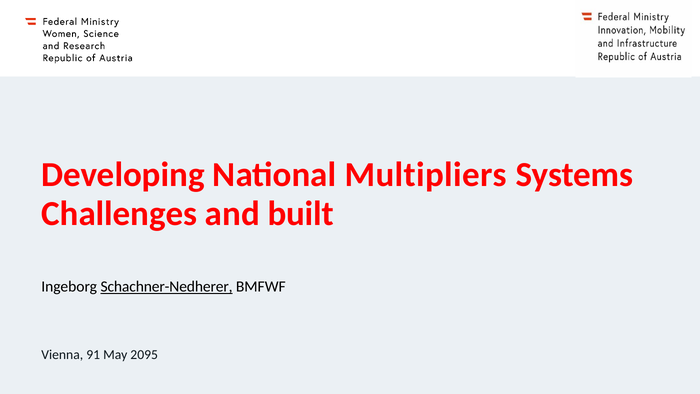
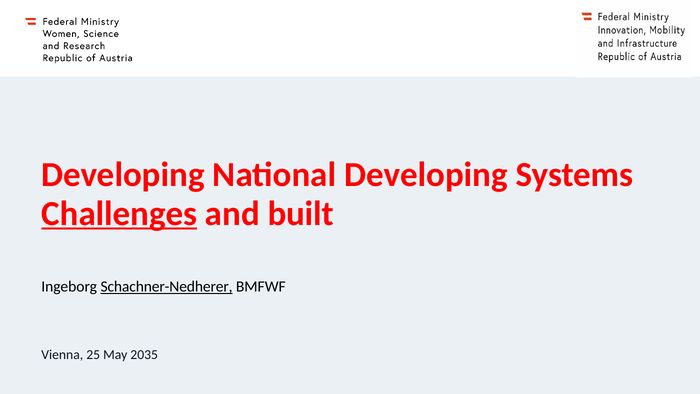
National Multipliers: Multipliers -> Developing (426, 175)
Challenges underline: none -> present (119, 213)
91: 91 -> 25 (93, 354)
2095: 2095 -> 2035 (144, 354)
